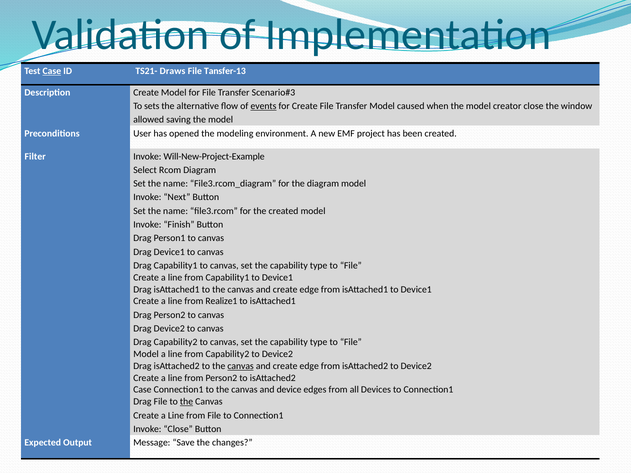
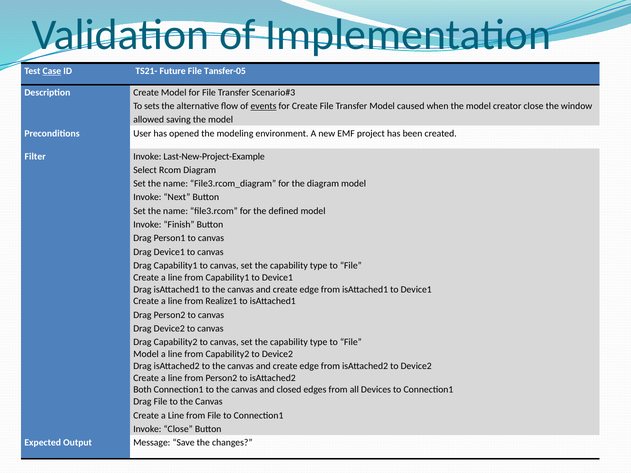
Draws: Draws -> Future (173, 71)
Tansfer-13: Tansfer-13 -> Tansfer-05 (225, 71)
Will-New-Project-Example: Will-New-Project-Example -> Last-New-Project-Example (214, 156)
the created: created -> defined (284, 211)
canvas underline: present -> none (241, 366)
Case: Case -> Both (142, 390)
device: device -> closed (289, 390)
the underline: present -> none (187, 402)
